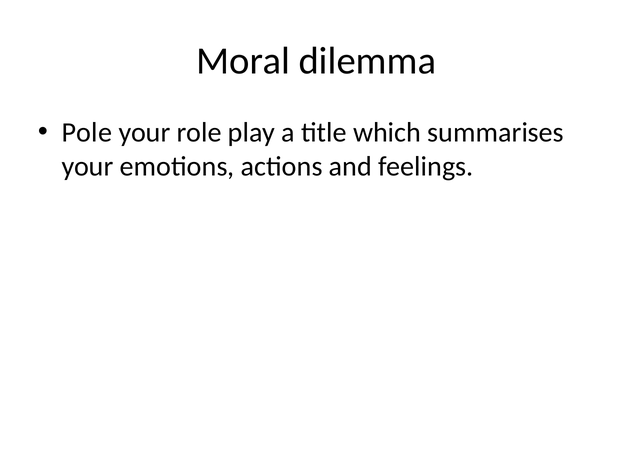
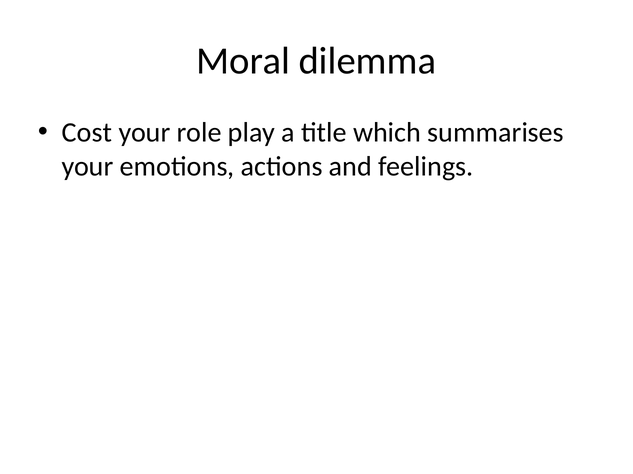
Pole: Pole -> Cost (87, 133)
